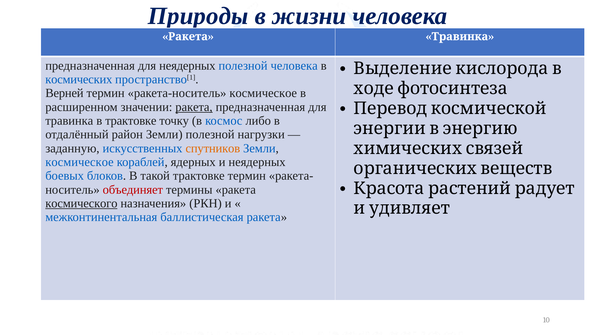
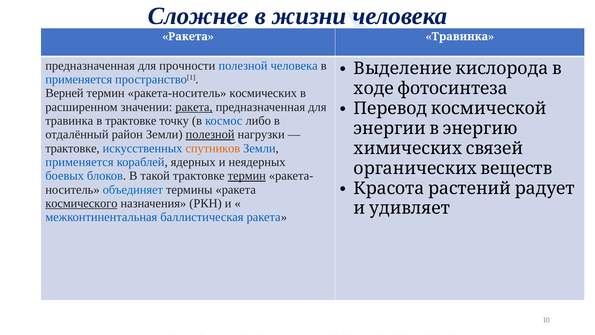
Природы: Природы -> Сложнее (198, 16)
для неядерных: неядерных -> прочности (187, 66)
космических: космических -> применяется (79, 79)
ракета-носитель космическое: космическое -> космических (263, 93)
полезной underline: none -> present (210, 134)
заданную: заданную -> трактовке (72, 148)
космическое: космическое -> применяется (79, 162)
термин underline: none -> present (247, 176)
объединяет colour: red -> blue (133, 189)
